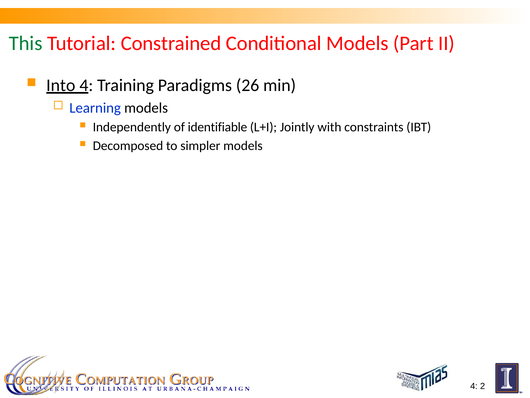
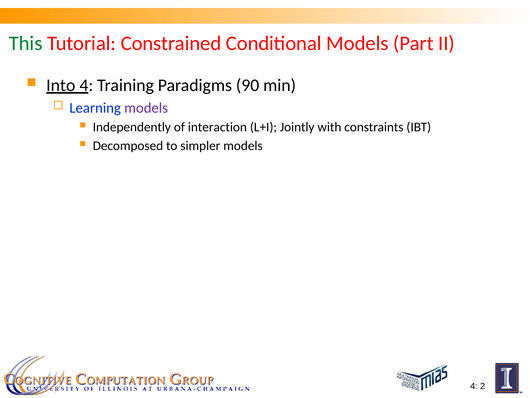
26: 26 -> 90 (248, 85)
models colour: black -> purple (146, 108)
identifiable: identifiable -> interaction (217, 127)
